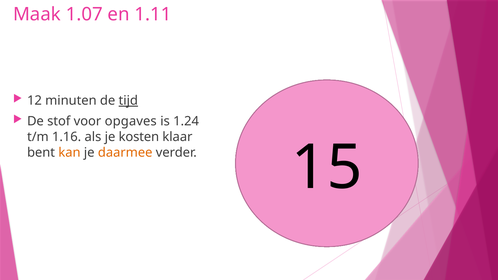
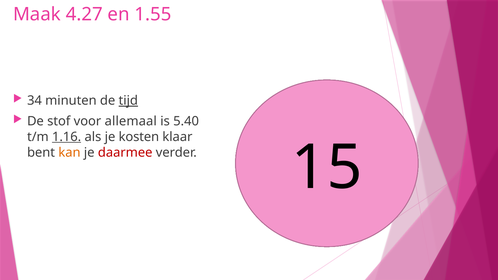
1.07: 1.07 -> 4.27 (84, 14)
1.11: 1.11 -> 1.55 (153, 14)
12: 12 -> 34 (34, 101)
opgaves: opgaves -> allemaal (131, 121)
1.24: 1.24 -> 5.40 (186, 121)
1.16 underline: none -> present (67, 137)
daarmee colour: orange -> red (125, 152)
